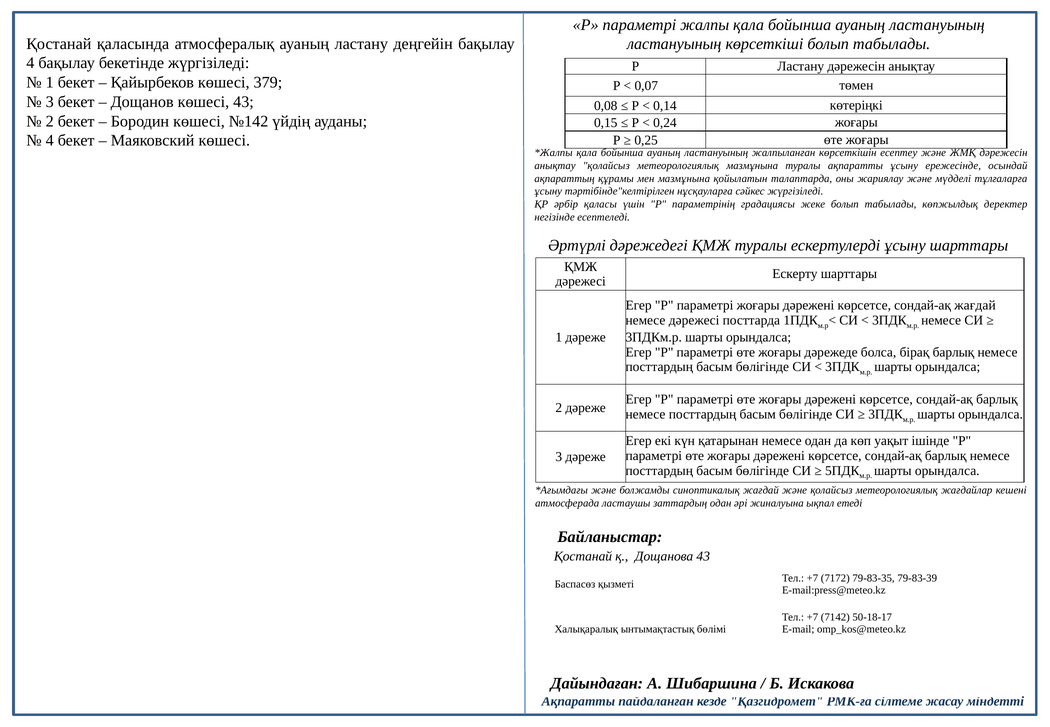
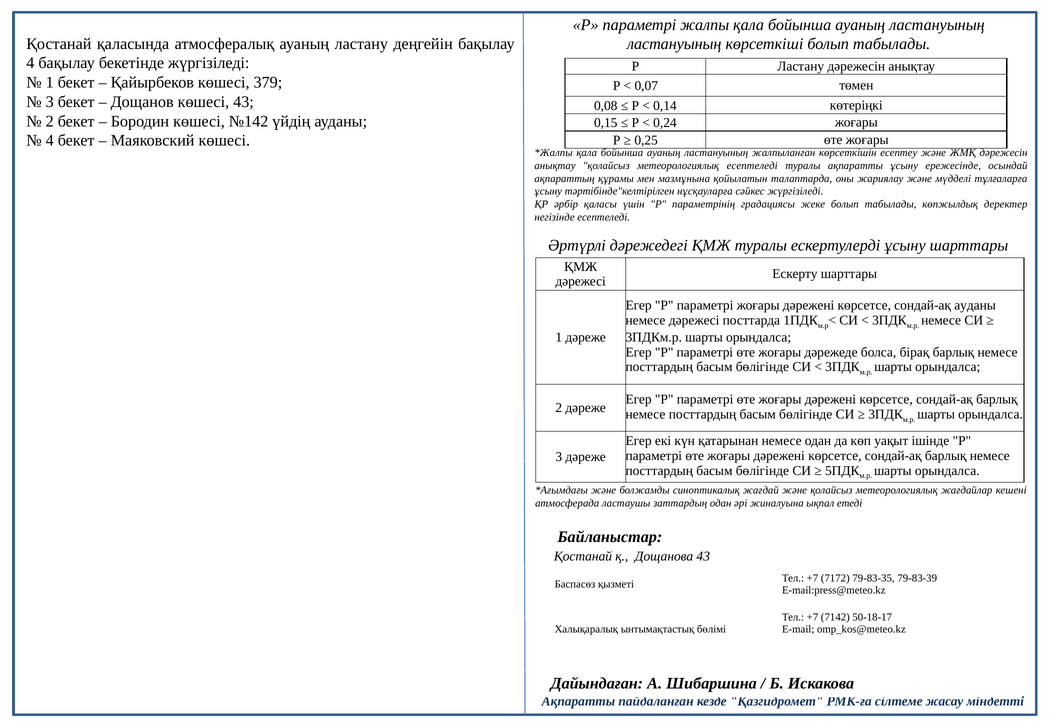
метеорологиялық мазмұнына: мазмұнына -> есептеледі (752, 166)
сондай-ақ жағдай: жағдай -> ауданы (975, 305)
